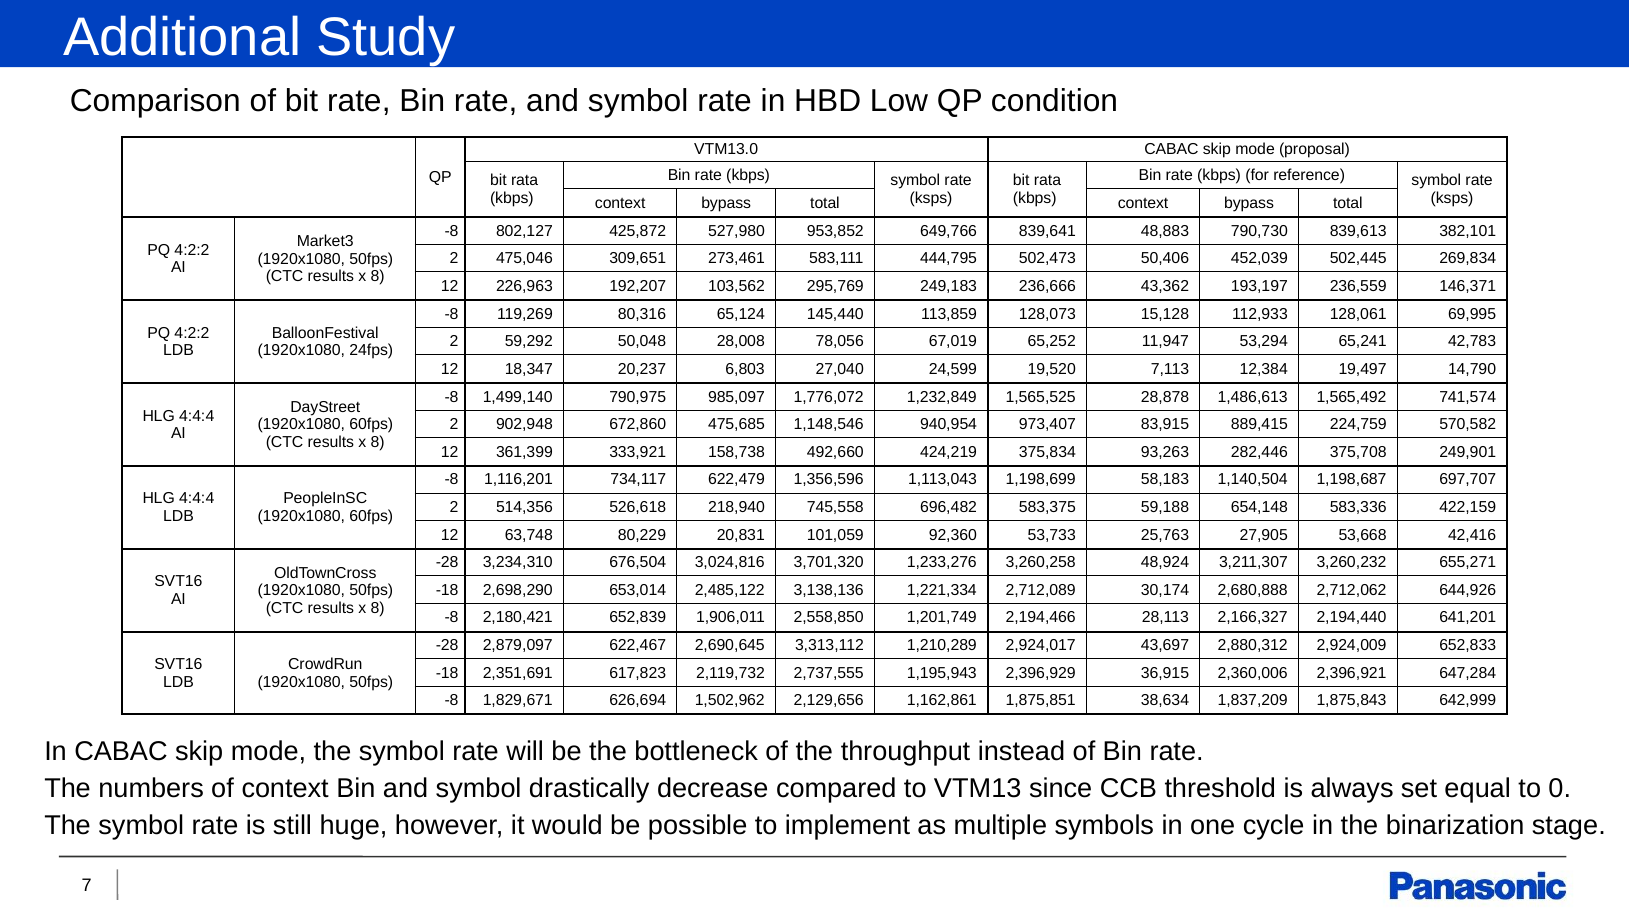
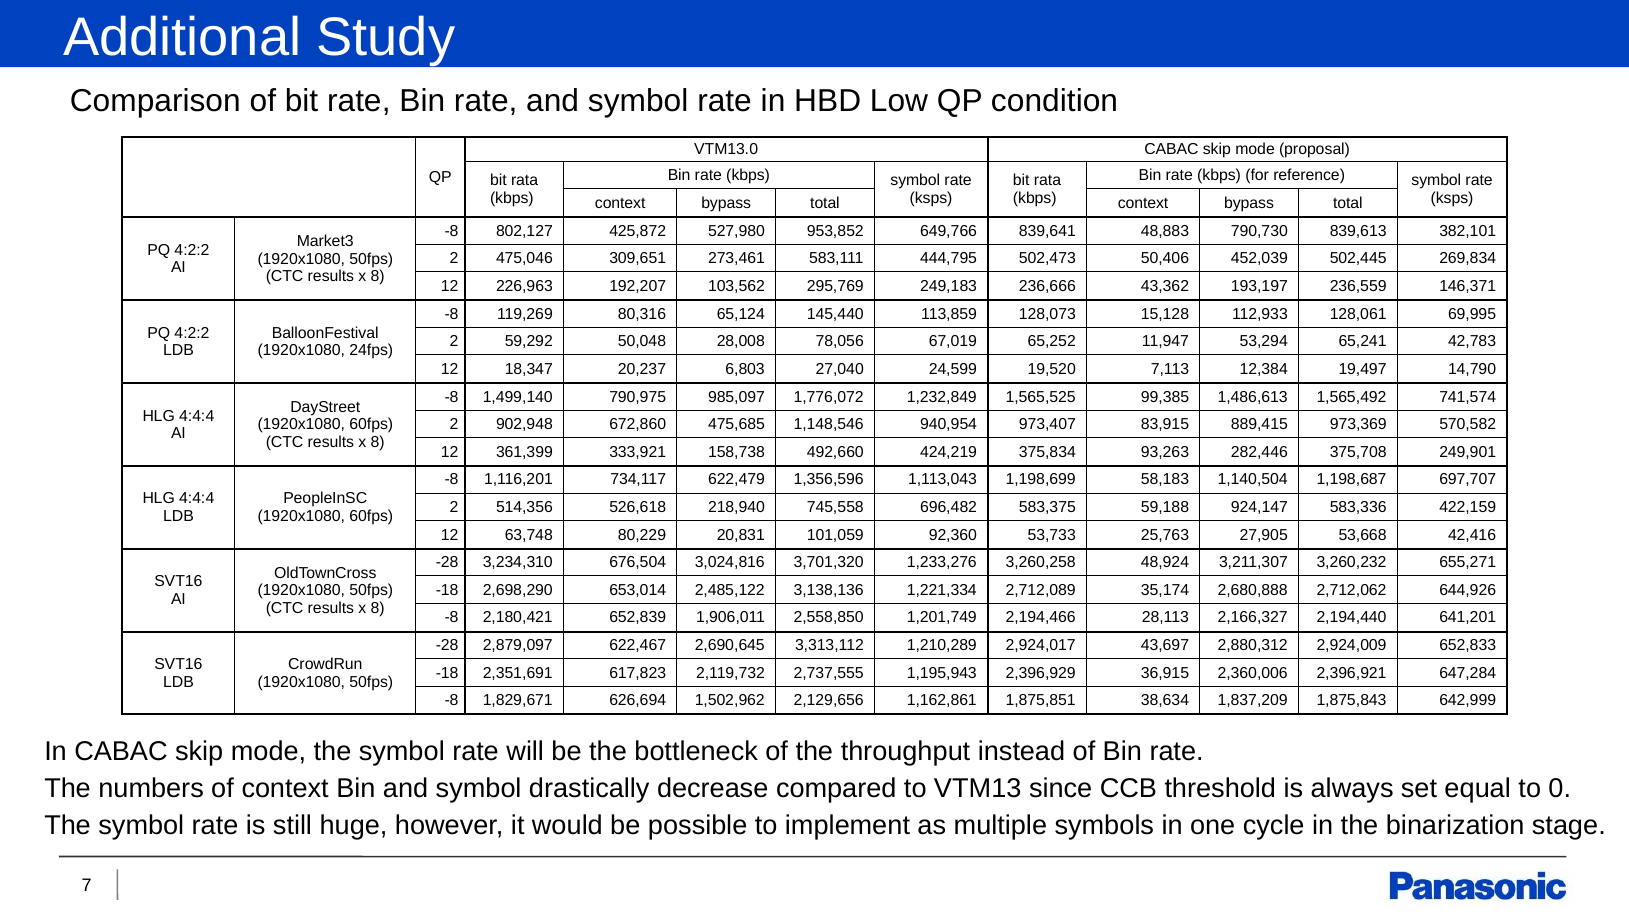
28,878: 28,878 -> 99,385 (1165, 397)
224,759: 224,759 -> 973,369 (1358, 424)
654,148: 654,148 -> 924,147 (1259, 507)
30,174: 30,174 -> 35,174 (1165, 590)
